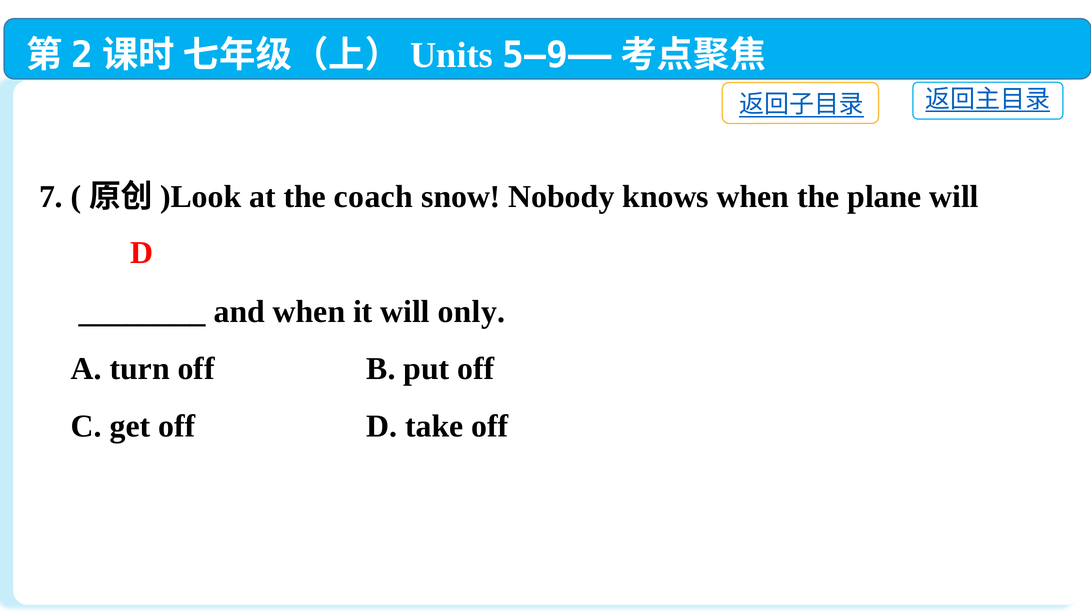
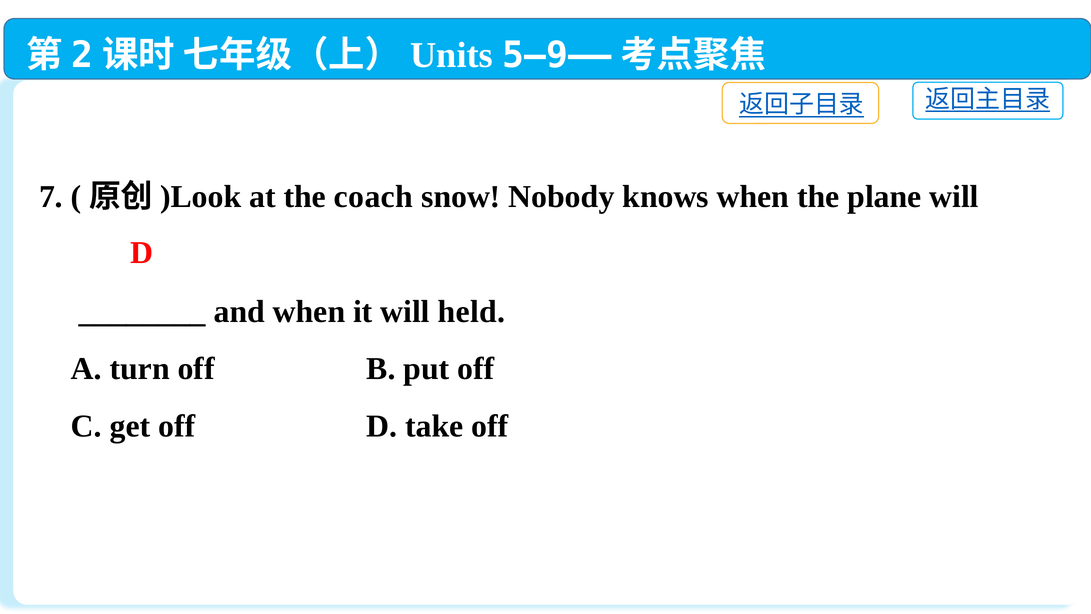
only: only -> held (471, 311)
